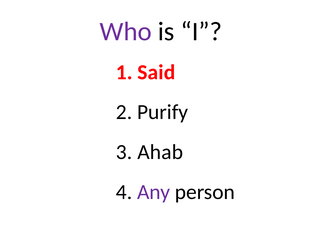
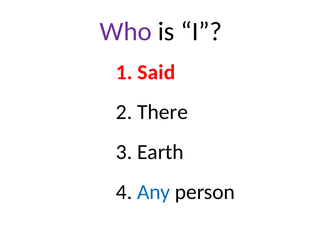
Purify: Purify -> There (163, 112)
Ahab: Ahab -> Earth (160, 152)
Any colour: purple -> blue (154, 193)
